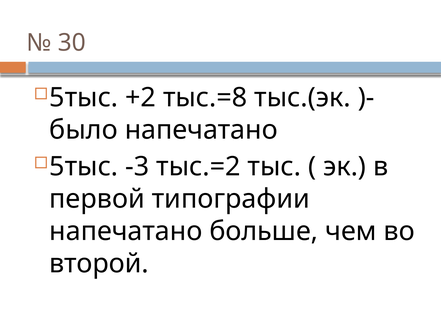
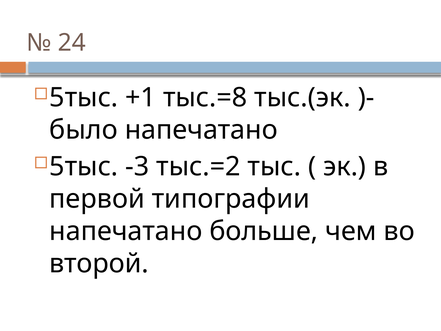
30: 30 -> 24 (72, 43)
+2: +2 -> +1 (141, 97)
